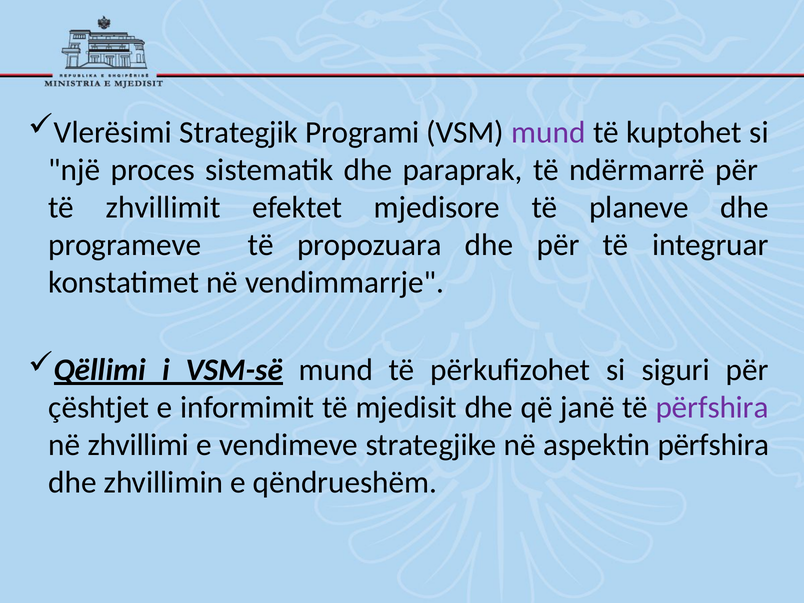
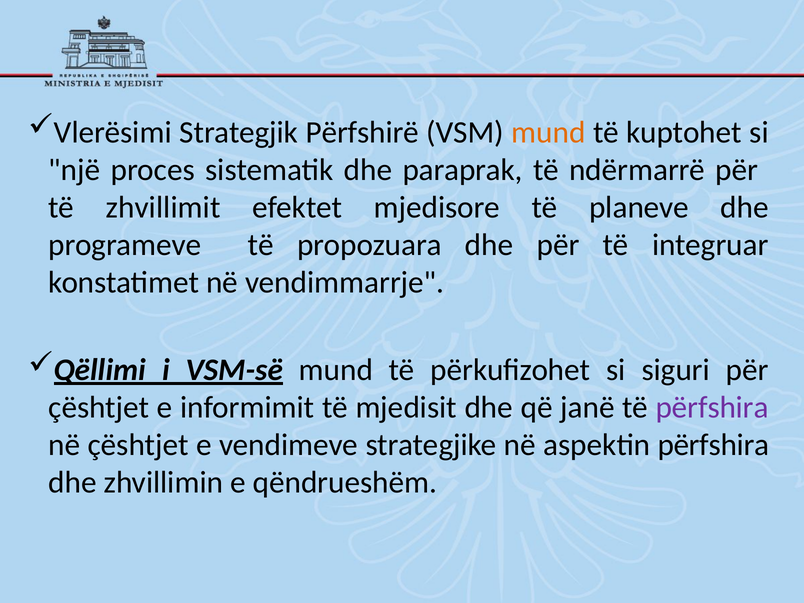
Programi: Programi -> Përfshirë (362, 132)
mund colour: purple -> orange (549, 132)
në zhvillimi: zhvillimi -> çështjet (138, 445)
